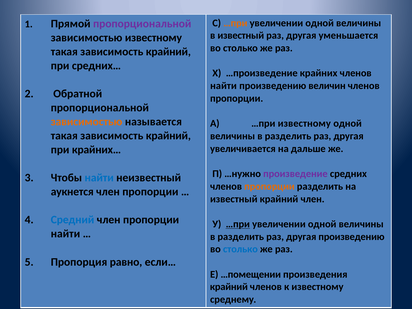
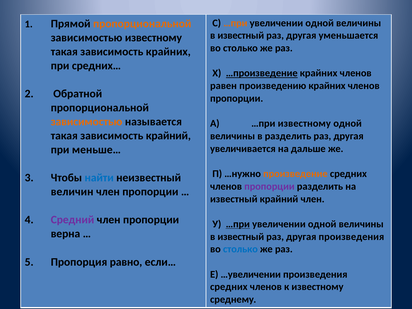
пропорциональной colour: purple -> orange (142, 24)
крайний: крайний -> крайних (168, 52)
…произведение underline: none -> present (262, 73)
найти: найти -> равен (223, 86)
произведению величин: величин -> крайних (327, 86)
крайних…: крайних… -> меньше… (96, 150)
произведение colour: purple -> orange (295, 174)
пропорции colour: orange -> purple (269, 186)
аукнется: аукнется -> величин (72, 192)
Средний colour: blue -> purple (72, 220)
найти: найти -> верна (65, 234)
разделить: разделить -> известный (241, 237)
другая произведению: произведению -> произведения (351, 237)
…помещении: …помещении -> …увеличении (251, 274)
крайний: крайний -> средних (229, 287)
